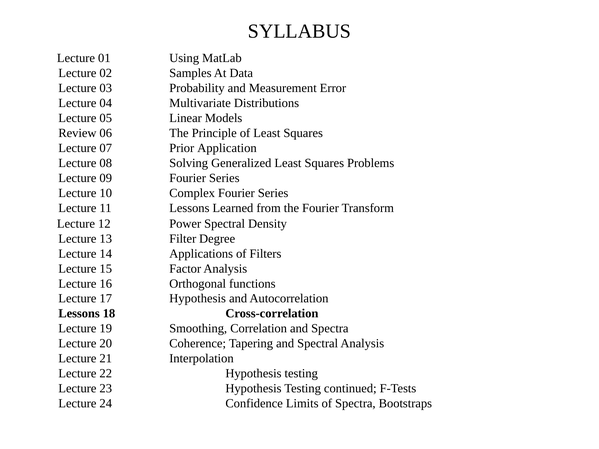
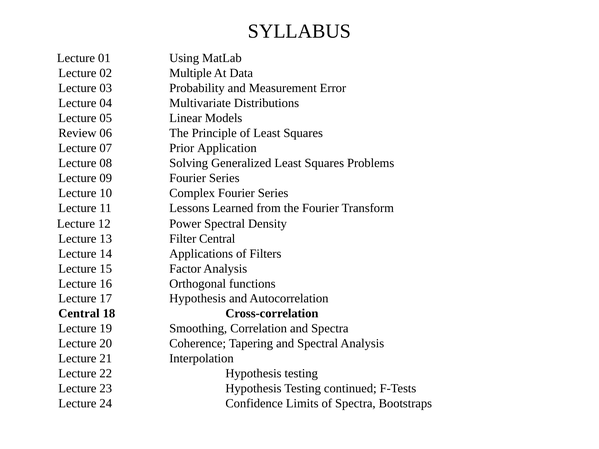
Samples: Samples -> Multiple (190, 73)
Filter Degree: Degree -> Central (217, 239)
Lessons: Lessons -> Central (79, 314)
